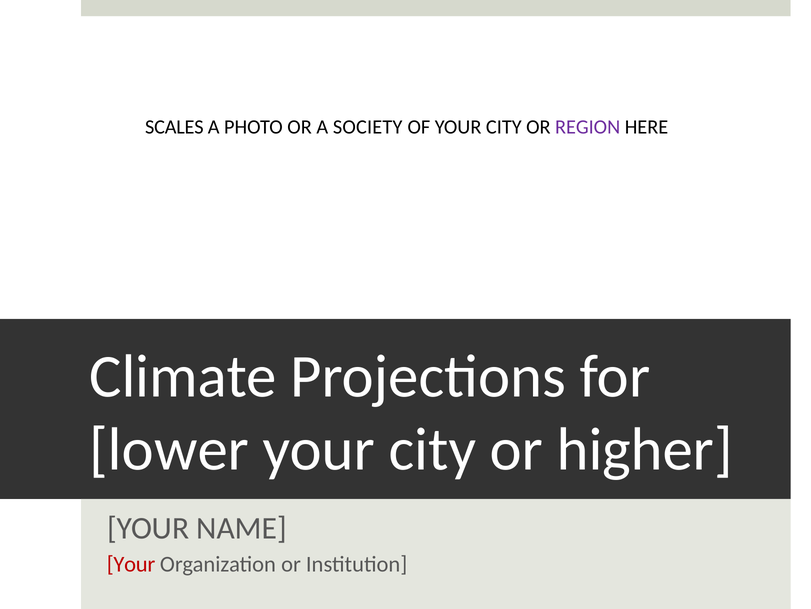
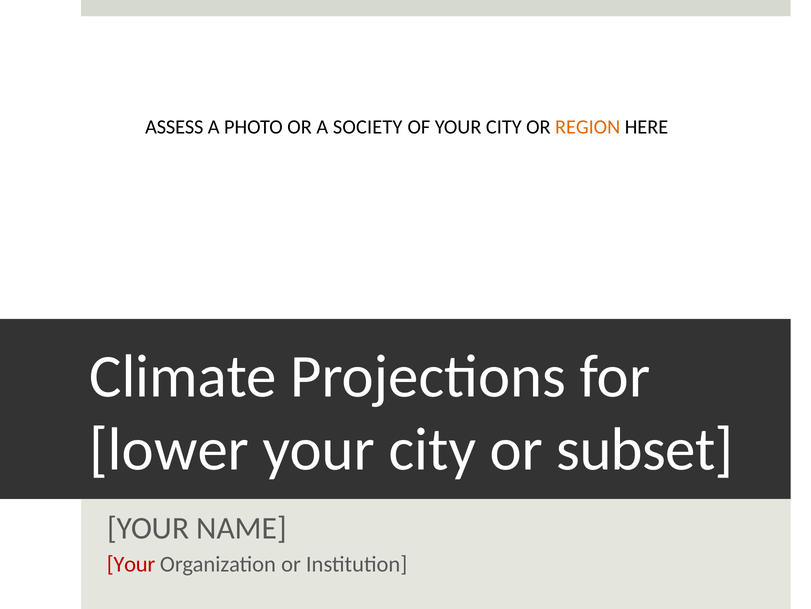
SCALES: SCALES -> ASSESS (174, 127)
REGION colour: purple -> orange (588, 127)
higher: higher -> subset (645, 449)
